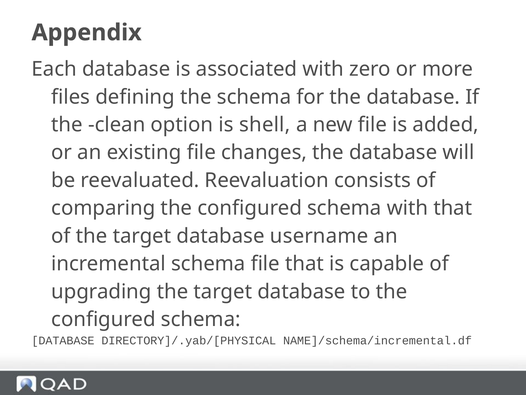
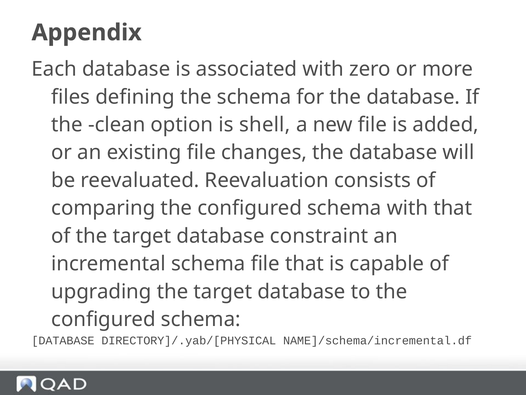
username: username -> constraint (319, 236)
